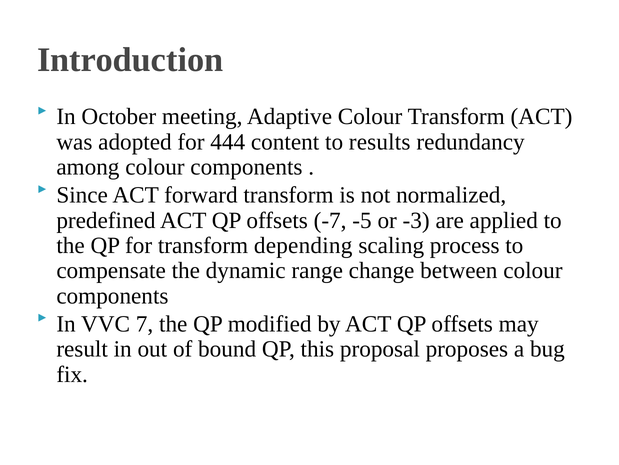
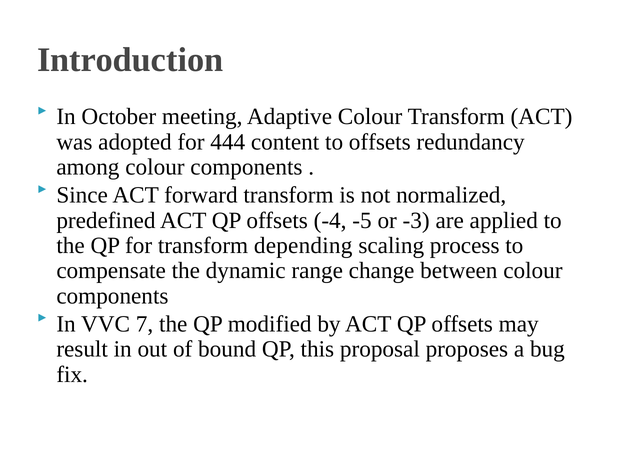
to results: results -> offsets (380, 142)
-7: -7 -> -4 (330, 220)
